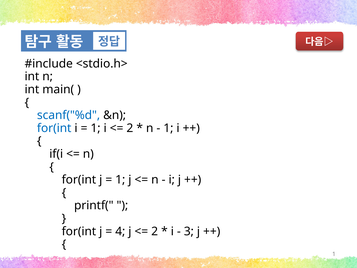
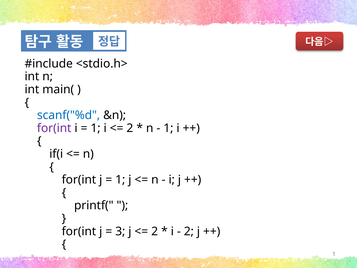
for(int colour: blue -> purple (54, 128)
4: 4 -> 3 (120, 231)
3: 3 -> 2 (189, 231)
